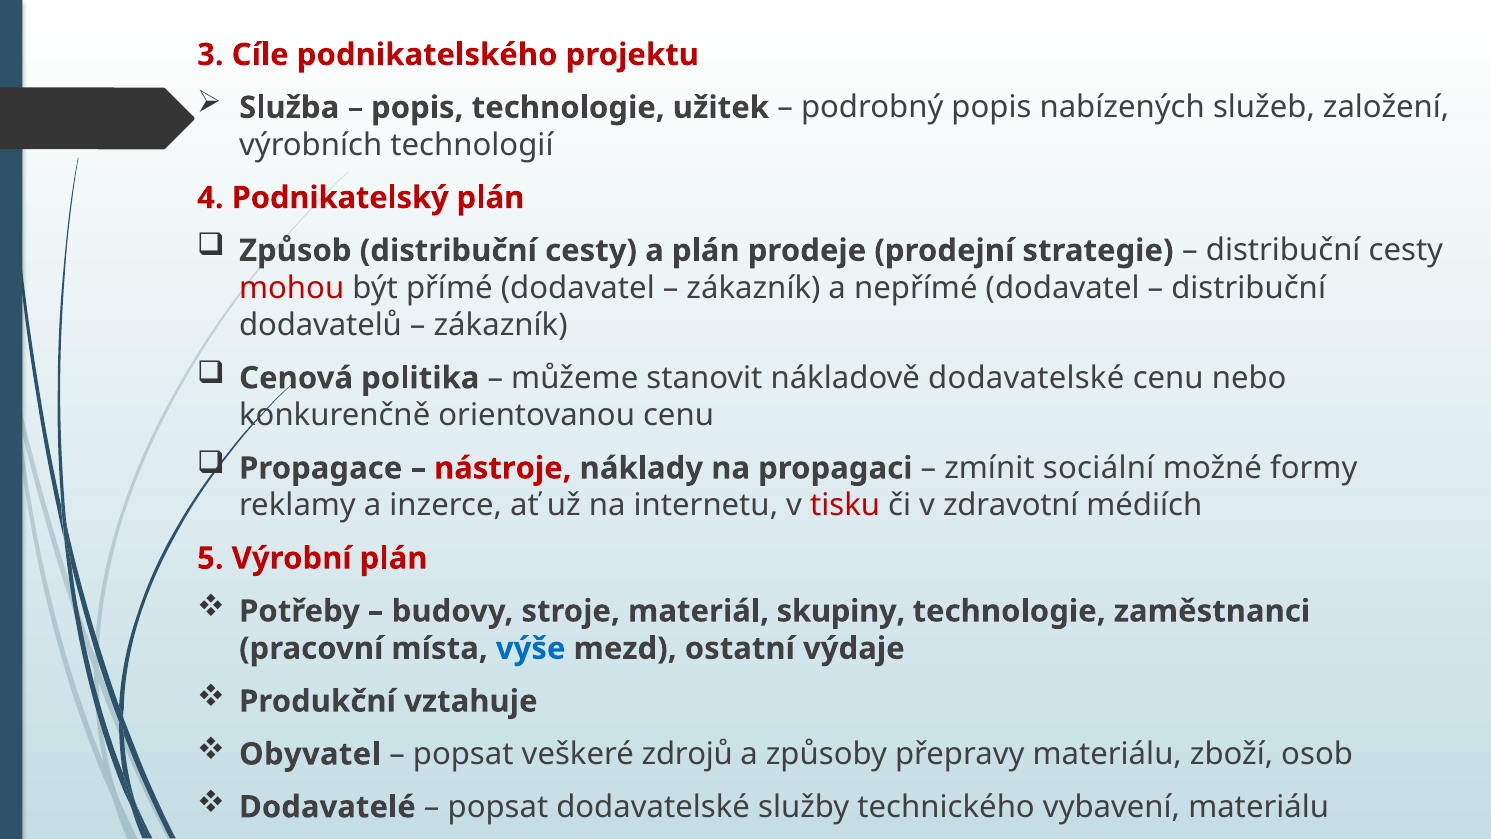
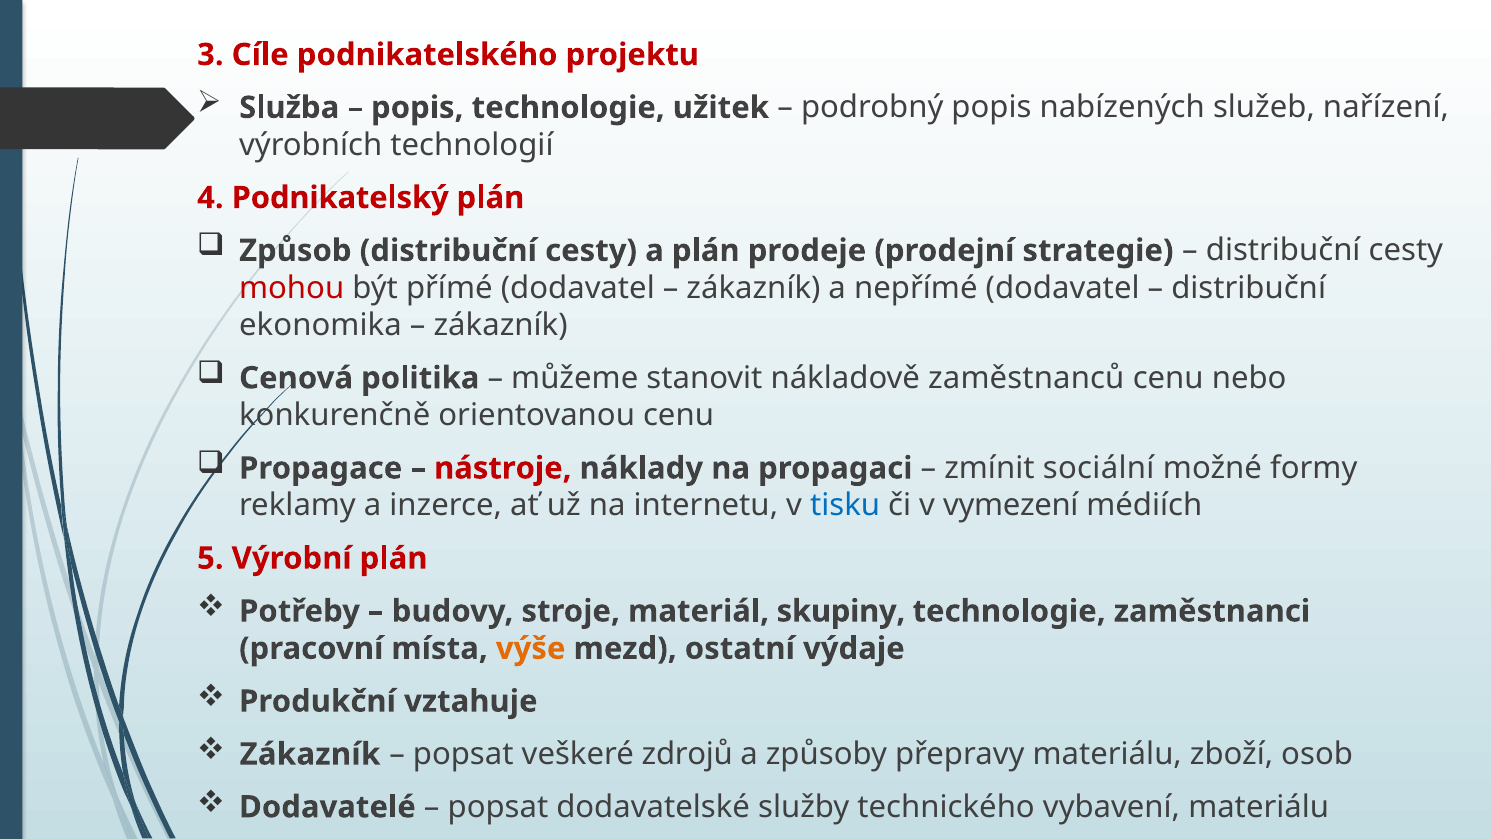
založení: založení -> nařízení (1386, 108)
dodavatelů: dodavatelů -> ekonomika (320, 325)
nákladově dodavatelské: dodavatelské -> zaměstnanců (1026, 378)
tisku colour: red -> blue (845, 505)
zdravotní: zdravotní -> vymezení (1011, 505)
výše colour: blue -> orange (531, 648)
Obyvatel: Obyvatel -> Zákazník (310, 754)
